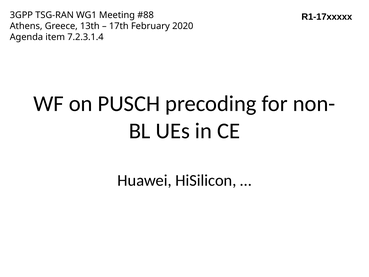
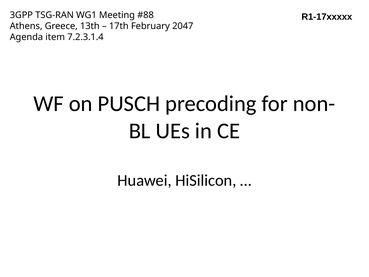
2020: 2020 -> 2047 (183, 26)
